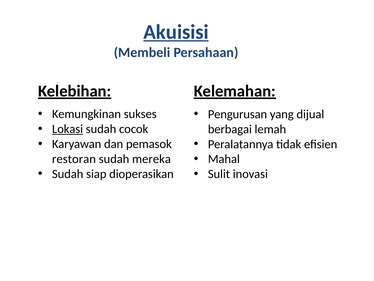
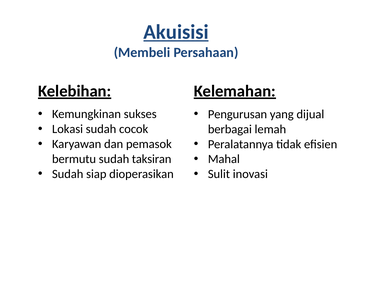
Lokasi underline: present -> none (68, 129)
restoran: restoran -> bermutu (74, 159)
mereka: mereka -> taksiran (152, 159)
